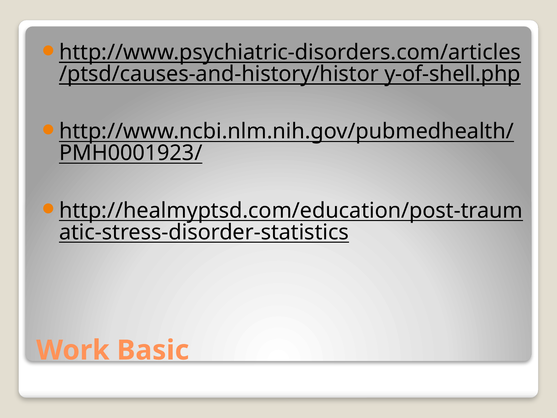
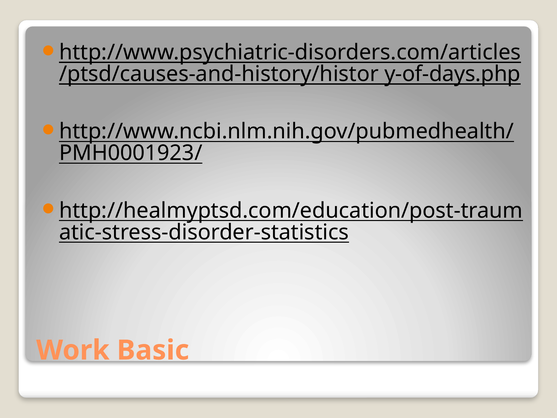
y-of-shell.php: y-of-shell.php -> y-of-days.php (452, 74)
